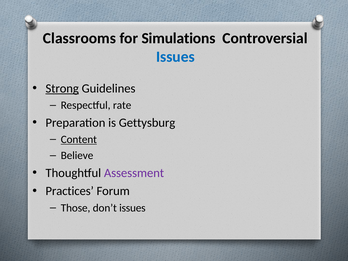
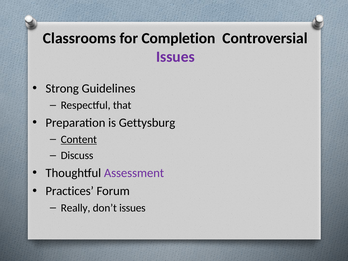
Simulations: Simulations -> Completion (178, 38)
Issues colour: blue -> purple (175, 57)
Strong underline: present -> none (62, 88)
rate: rate -> that (122, 105)
Believe: Believe -> Discuss (77, 156)
Those: Those -> Really (76, 208)
